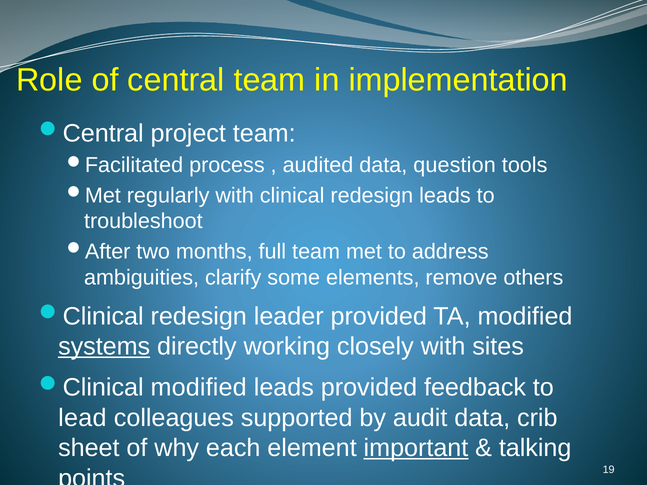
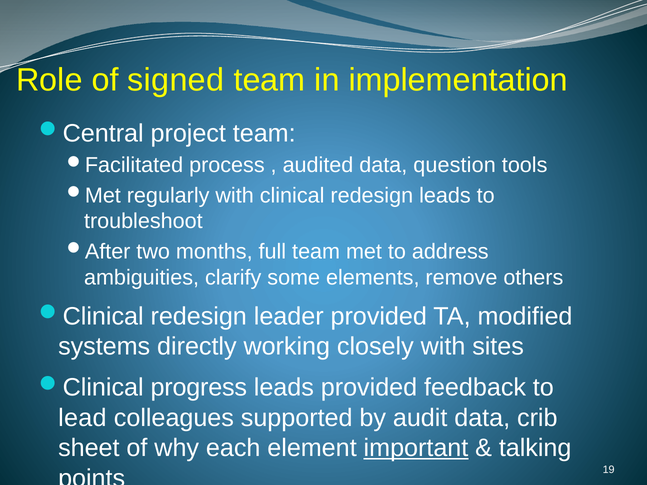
central: central -> signed (176, 80)
systems underline: present -> none (104, 347)
modified: modified -> progress (199, 388)
